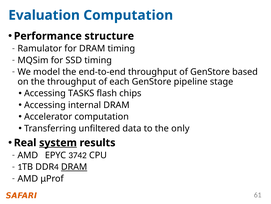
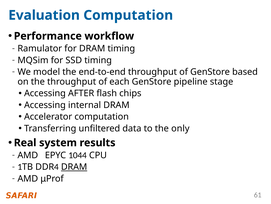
structure: structure -> workflow (109, 36)
TASKS: TASKS -> AFTER (81, 93)
system underline: present -> none (58, 142)
3742: 3742 -> 1044 (78, 155)
